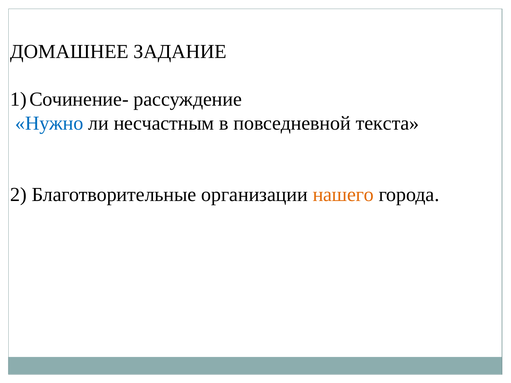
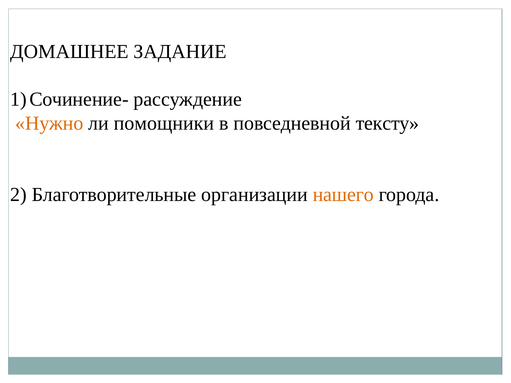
Нужно colour: blue -> orange (49, 123)
несчастным: несчастным -> помощники (164, 123)
текста: текста -> тексту (388, 123)
